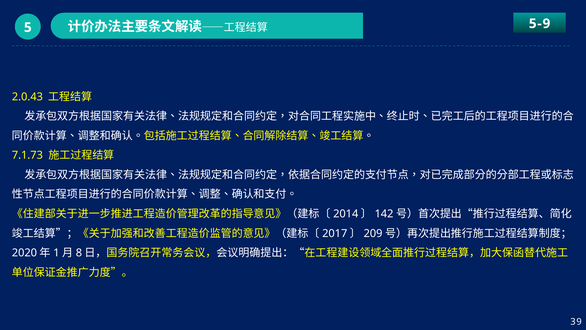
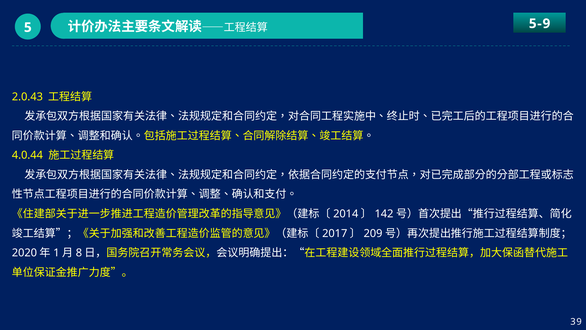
7.1.73: 7.1.73 -> 4.0.44 (27, 155)
